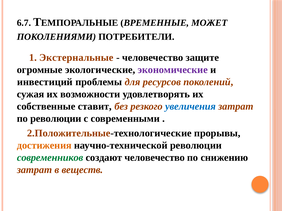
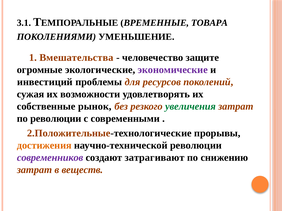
6.7: 6.7 -> 3.1 (24, 23)
МОЖЕТ: МОЖЕТ -> ТОВАРА (209, 23)
ПОТРЕБИТЕЛИ: ПОТРЕБИТЕЛИ -> УМЕНЬШЕНИЕ (136, 37)
Экстернальные: Экстернальные -> Вмешательства (76, 58)
ставит: ставит -> рынок (95, 107)
увеличения colour: blue -> green (190, 107)
современников colour: green -> purple (50, 158)
создают человечество: человечество -> затрагивают (155, 158)
